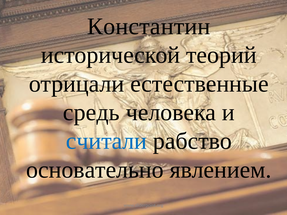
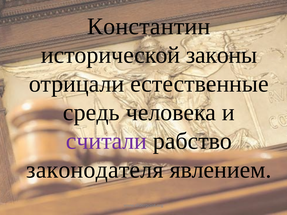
теорий: теорий -> законы (222, 55)
считали colour: blue -> purple (106, 141)
основательно: основательно -> законодателя (95, 170)
